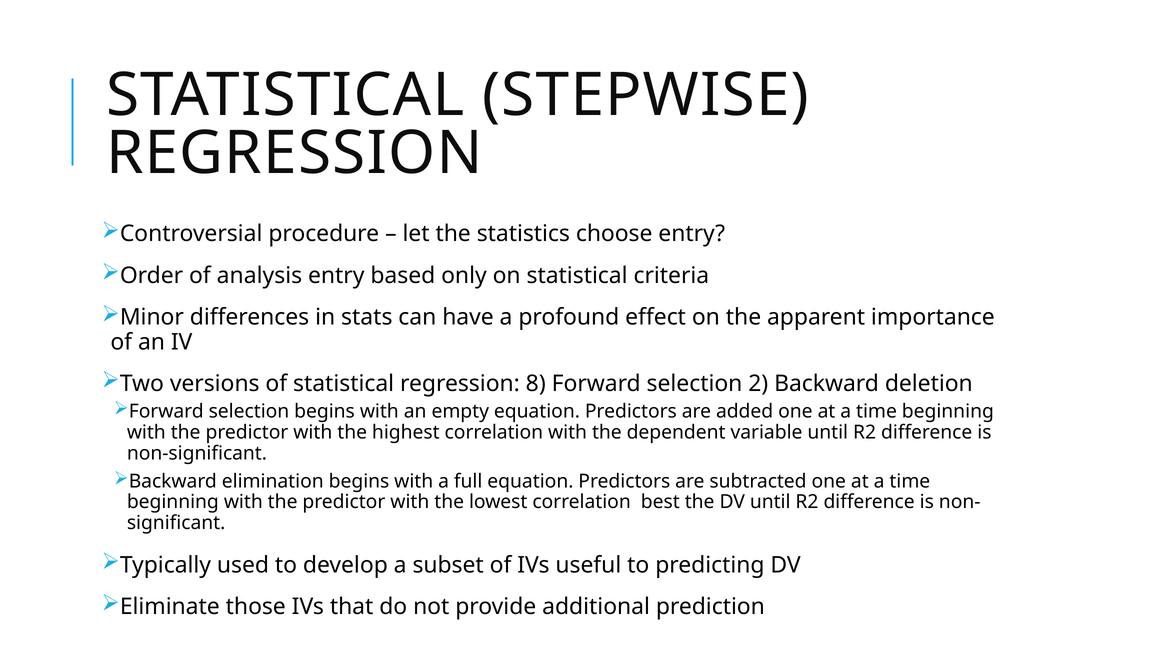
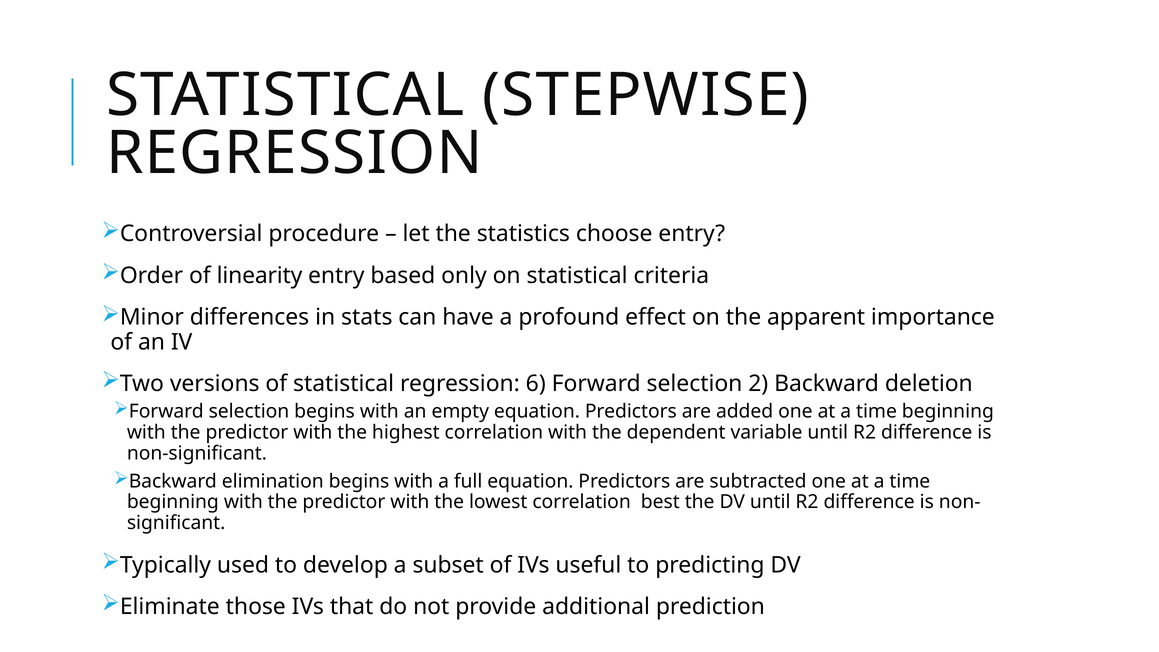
analysis: analysis -> linearity (260, 276)
8: 8 -> 6 (536, 384)
